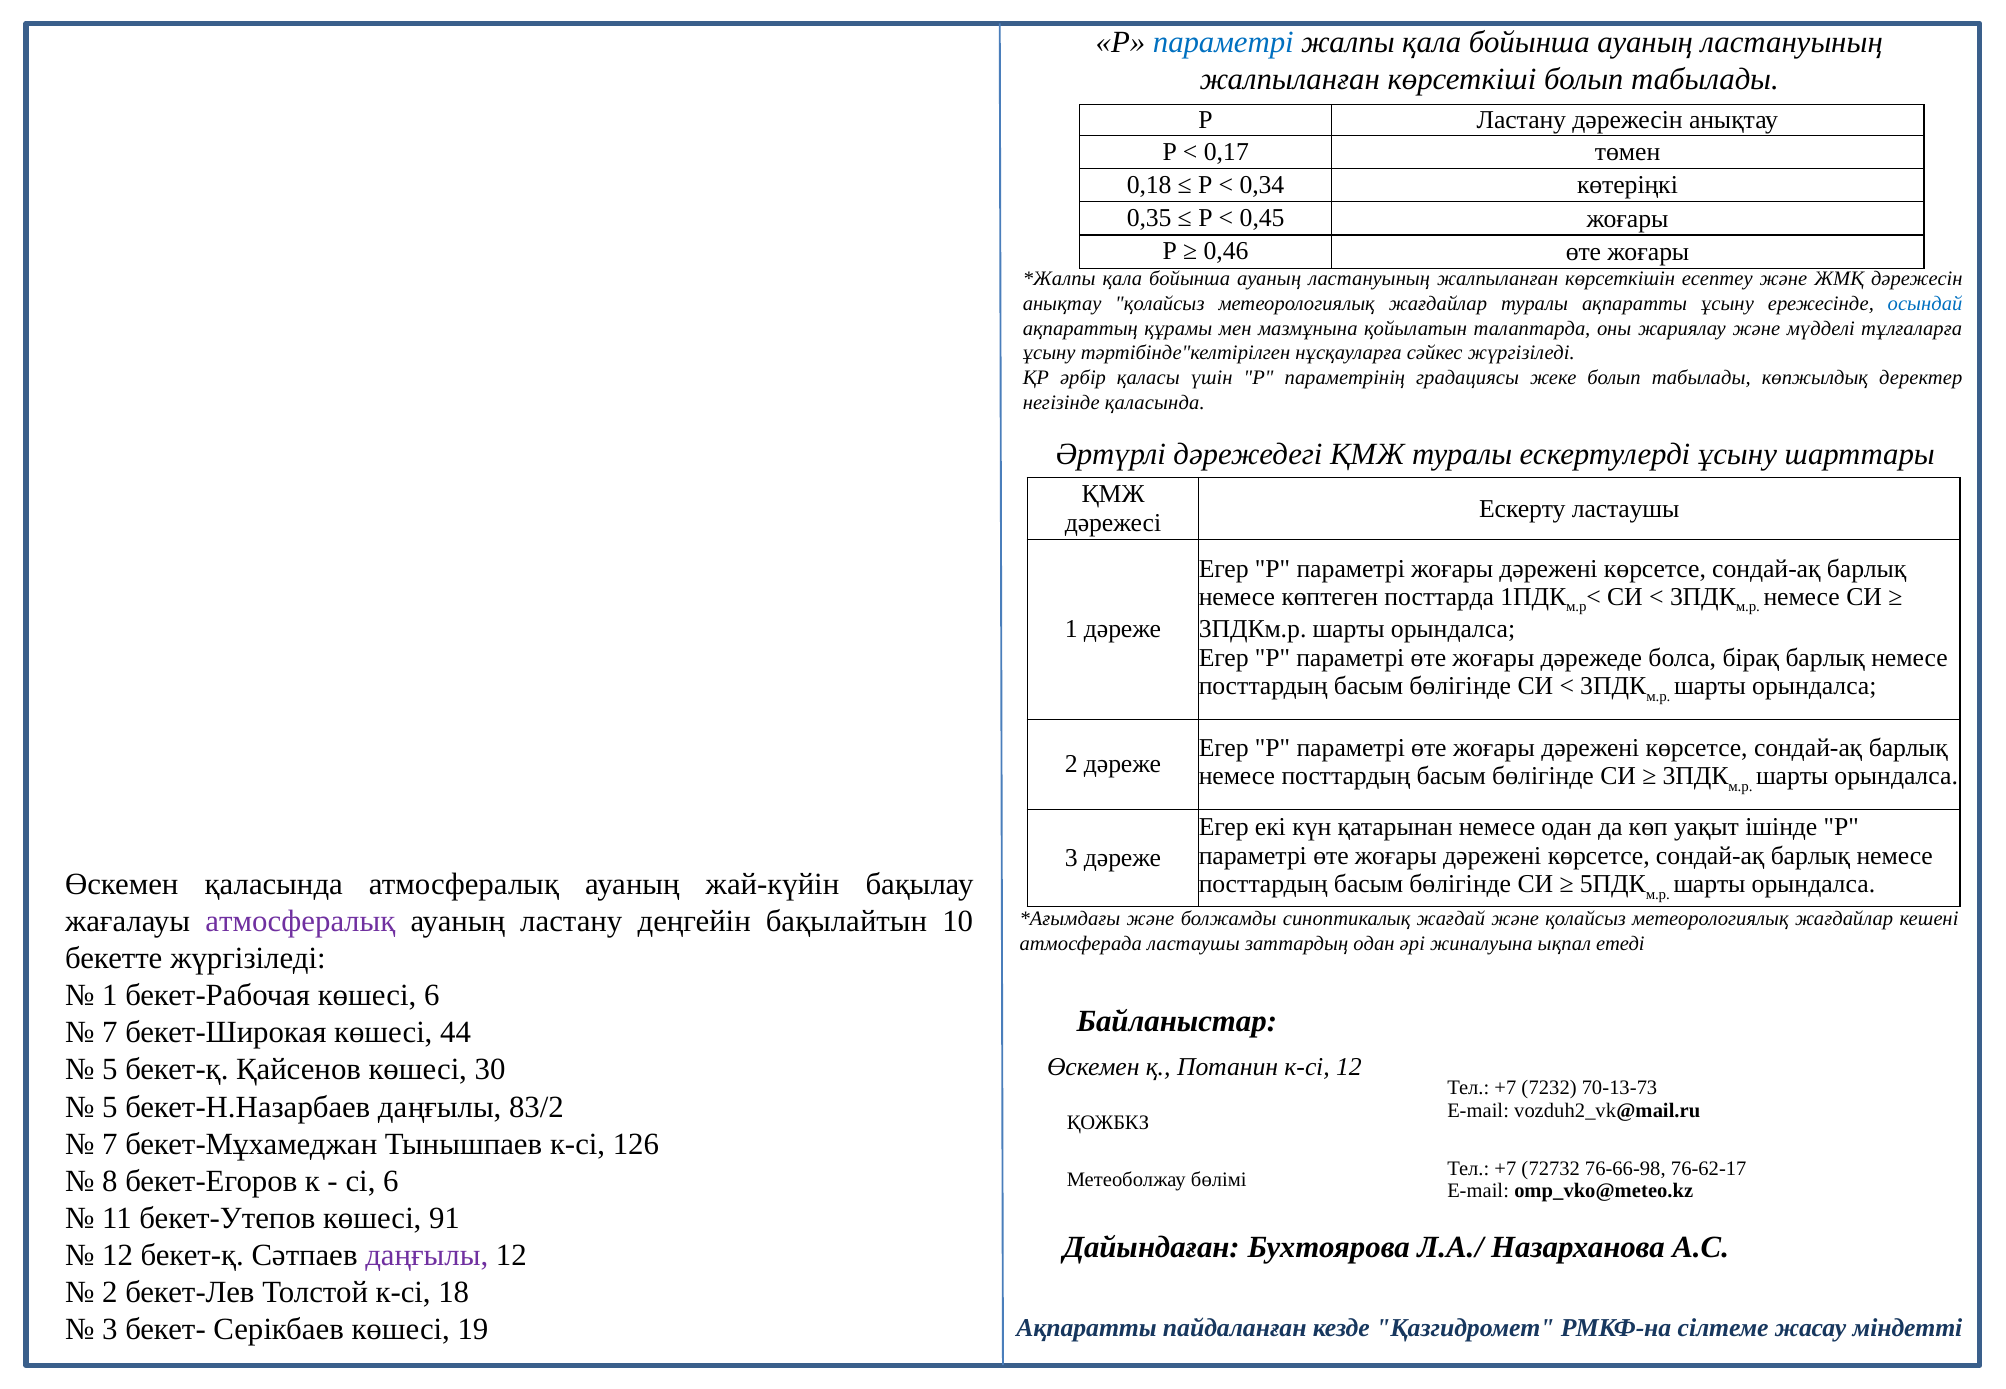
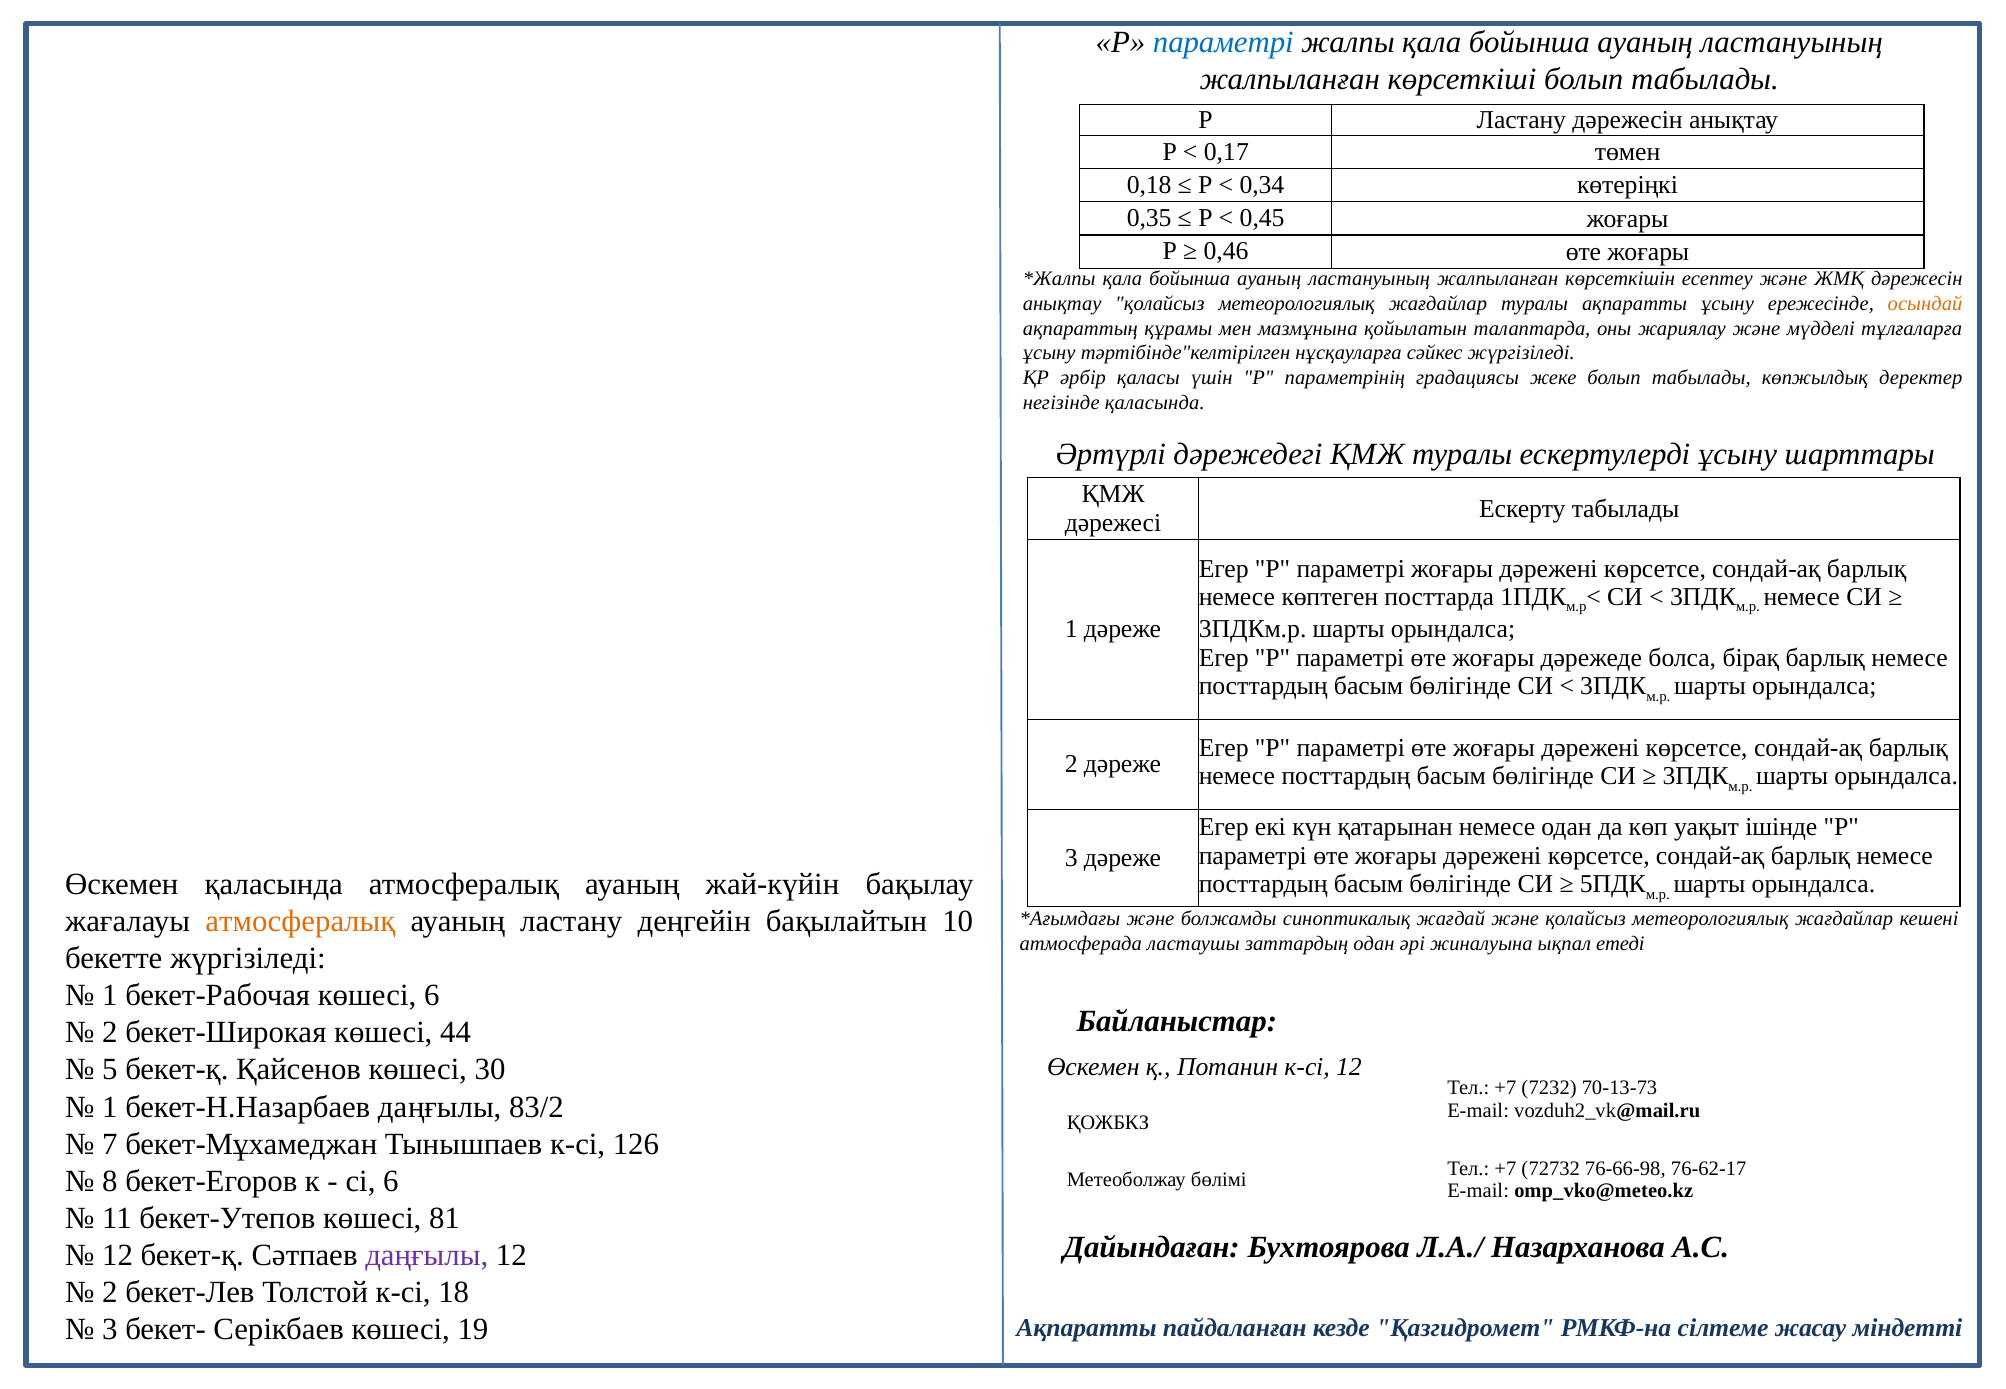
осындай colour: blue -> orange (1925, 304)
Ескерту ластаушы: ластаушы -> табылады (1626, 509)
атмосфералық colour: purple -> orange (300, 921)
7: 7 -> 2 (110, 1033)
5: 5 -> 1 (110, 1107)
91: 91 -> 81 (444, 1218)
